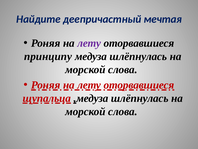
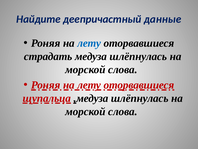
мечтая: мечтая -> данные (163, 19)
лету colour: purple -> blue (89, 43)
принципу: принципу -> страдать (48, 56)
